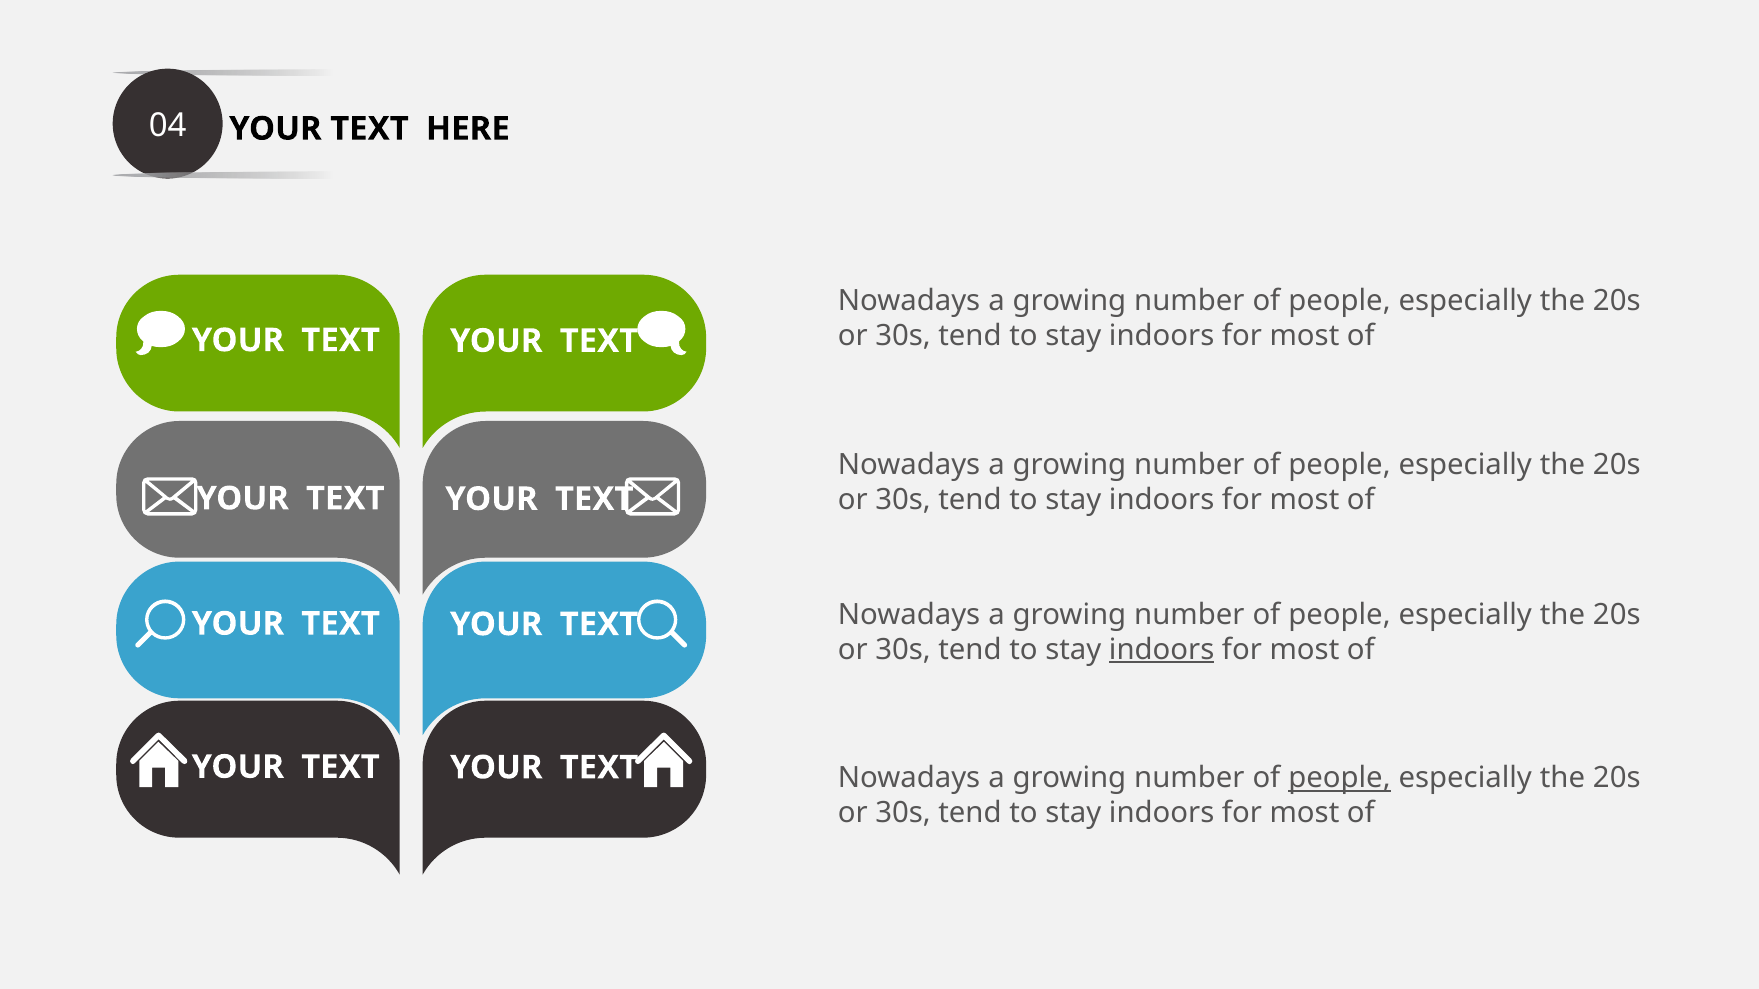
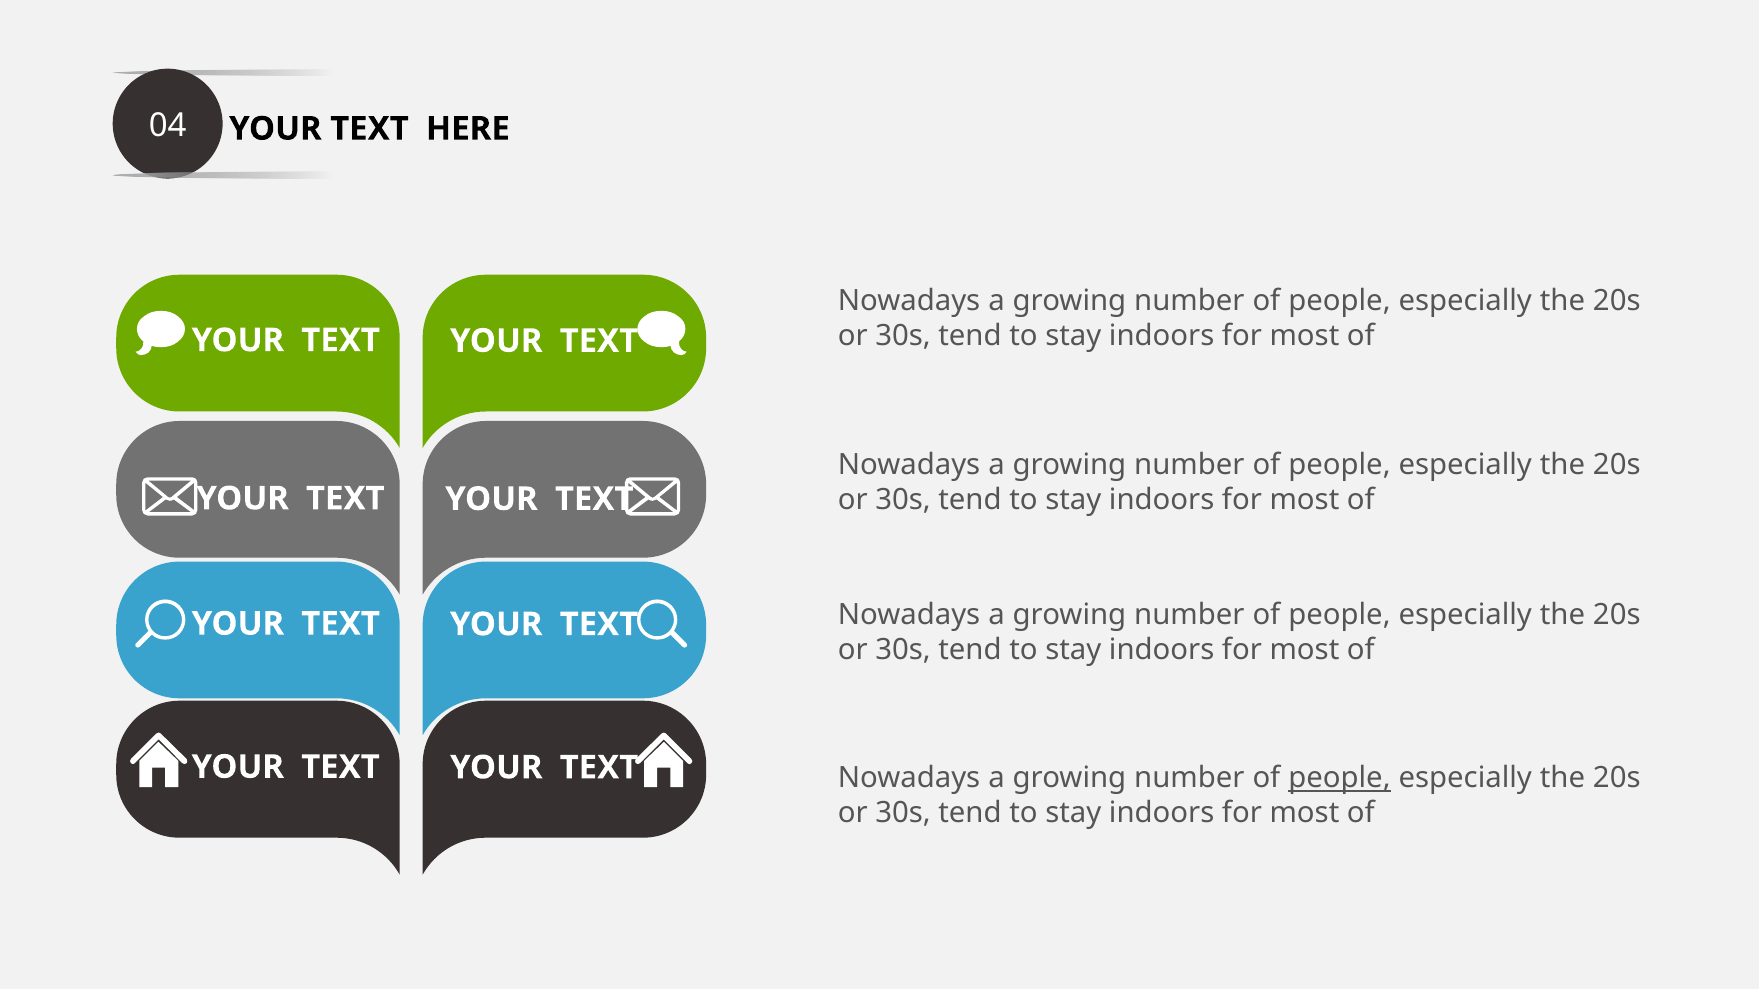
indoors underline: present -> none (1162, 650)
